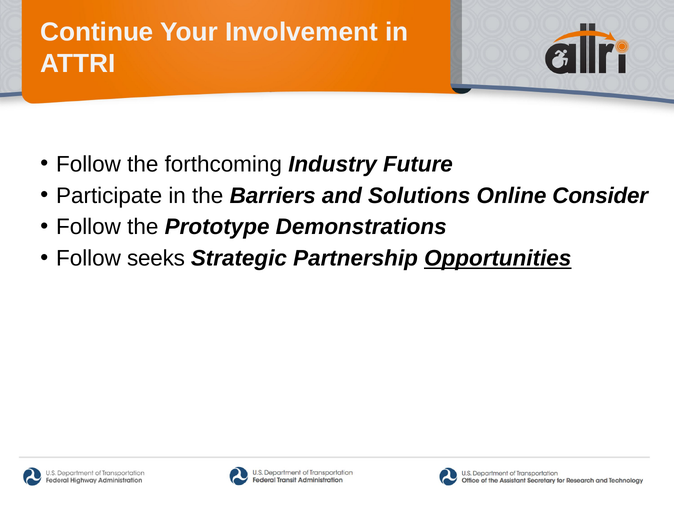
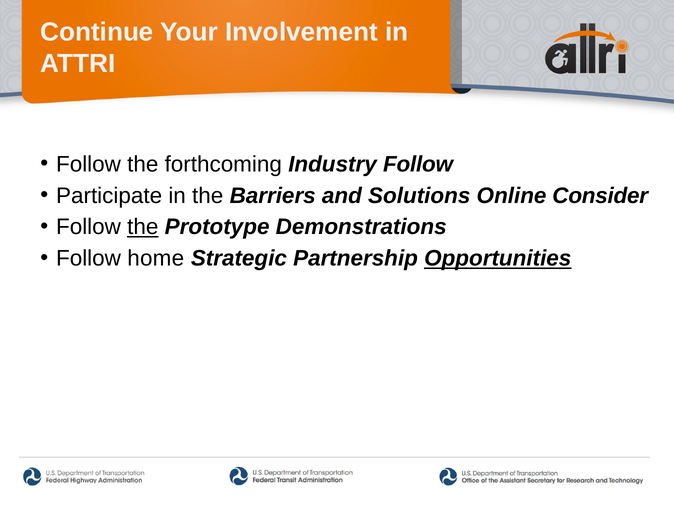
Industry Future: Future -> Follow (418, 164)
the underline: none -> present (143, 227)
seeks: seeks -> home (156, 259)
